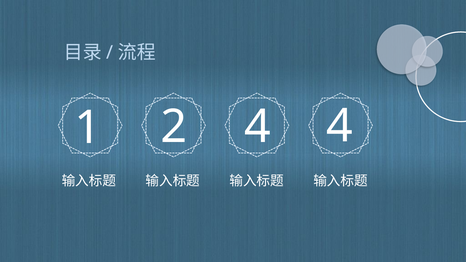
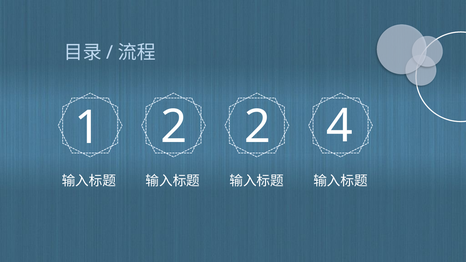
2 4: 4 -> 2 (257, 127)
